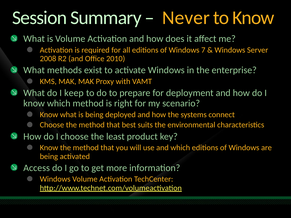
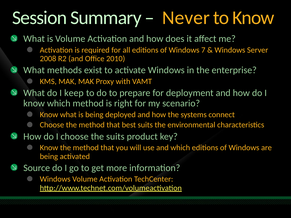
the least: least -> suits (115, 137)
Access: Access -> Source (37, 168)
